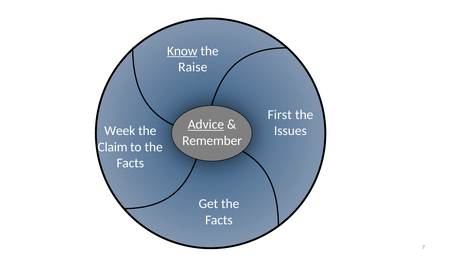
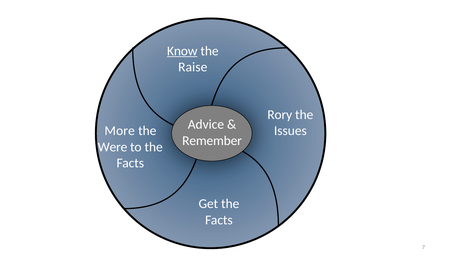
First: First -> Rory (280, 115)
Advice underline: present -> none (206, 124)
Week: Week -> More (120, 131)
Claim: Claim -> Were (113, 147)
